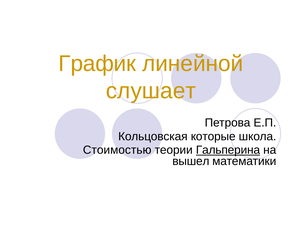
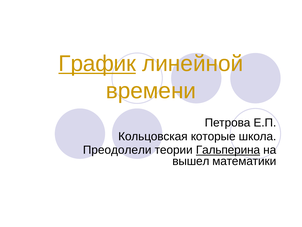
График underline: none -> present (97, 63)
слушает: слушает -> времени (151, 91)
Стоимостью: Стоимостью -> Преодолели (117, 150)
